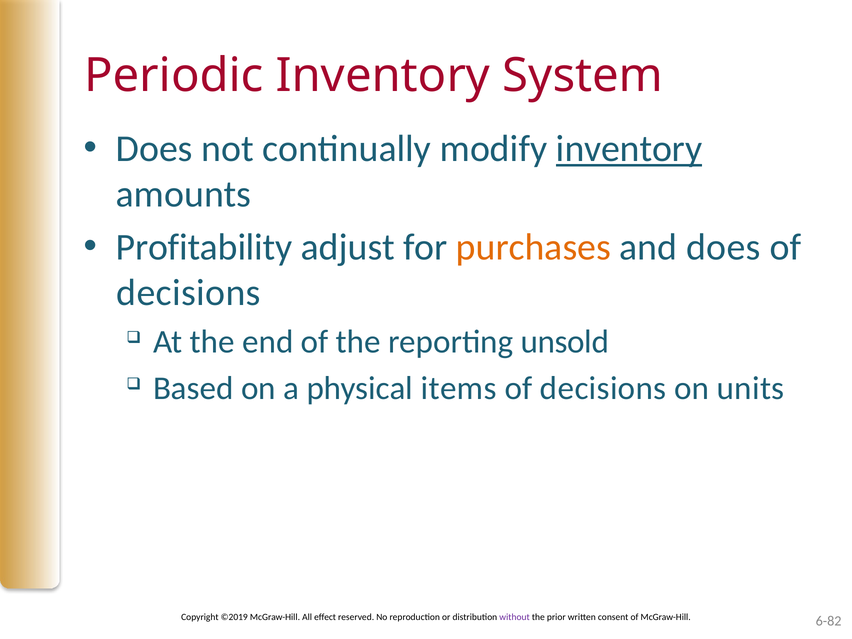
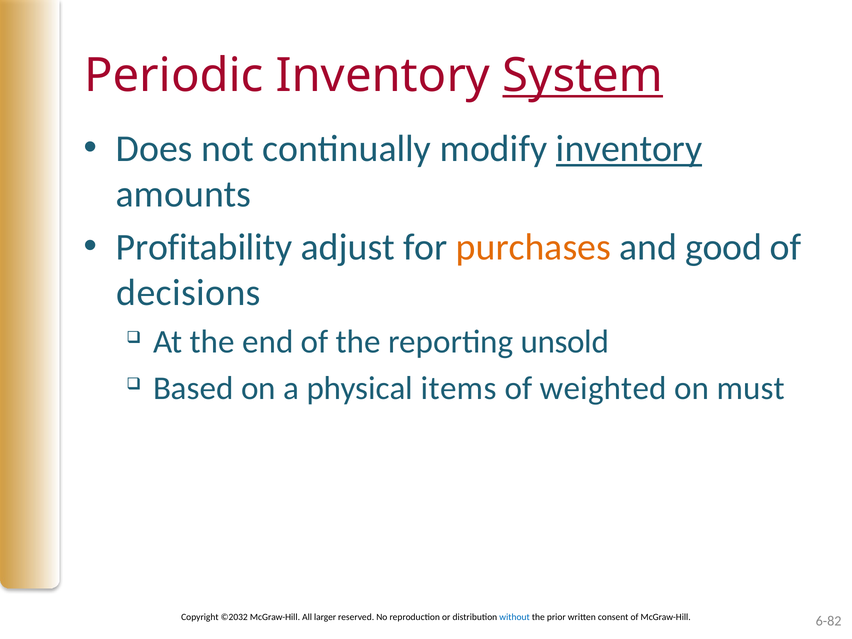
System underline: none -> present (583, 76)
and does: does -> good (724, 247)
decisions: decisions -> weighted (603, 388)
units: units -> must (751, 388)
©2019: ©2019 -> ©2032 (234, 617)
effect: effect -> larger (325, 617)
without colour: purple -> blue (515, 617)
